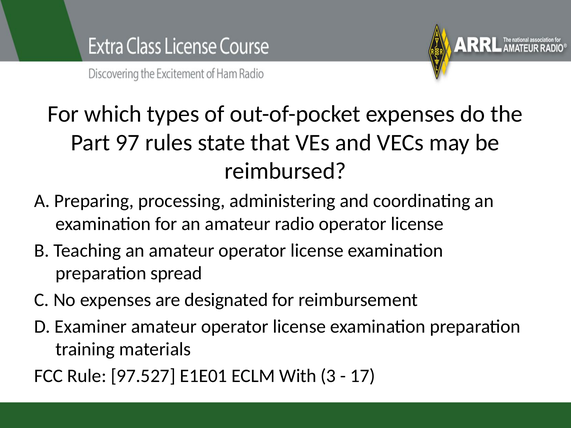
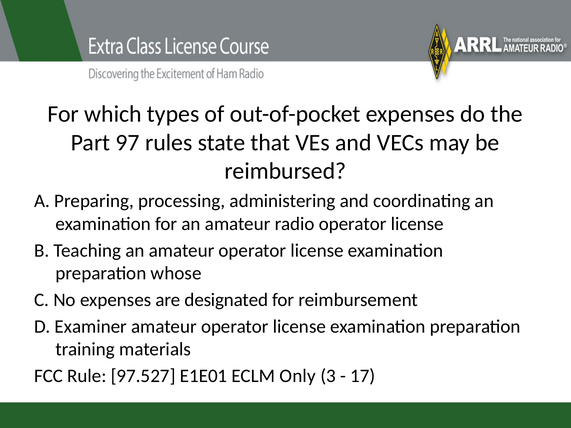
spread: spread -> whose (176, 273)
With: With -> Only (298, 376)
